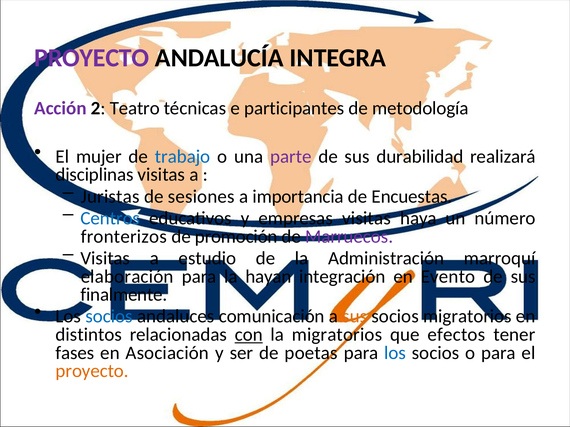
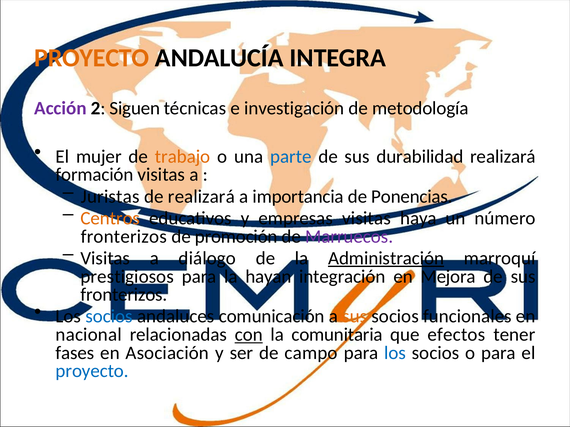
PROYECTO colour: purple -> orange (92, 58)
Teatro: Teatro -> Siguen (135, 108)
participantes: participantes -> investigación (294, 108)
trabajo colour: blue -> orange (183, 157)
parte colour: purple -> blue (291, 157)
disciplinas: disciplinas -> formación (95, 175)
de sesiones: sesiones -> realizará (201, 197)
Encuestas: Encuestas -> Ponencias (412, 197)
Centros colour: blue -> orange (110, 218)
estudio: estudio -> diálogo (207, 258)
Administración underline: none -> present (386, 258)
elaboración: elaboración -> prestigiosos (127, 277)
Evento: Evento -> Mejora (448, 277)
finalmente: finalmente -> fronterizos (124, 295)
socios migratorios: migratorios -> funcionales (467, 317)
distintos: distintos -> nacional (89, 335)
la migratorios: migratorios -> comunitaria (337, 335)
poetas: poetas -> campo (311, 353)
proyecto colour: orange -> blue (92, 371)
